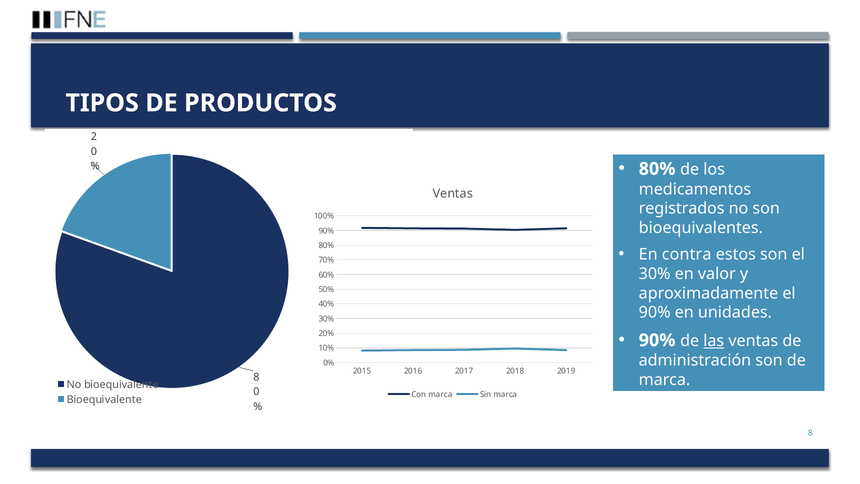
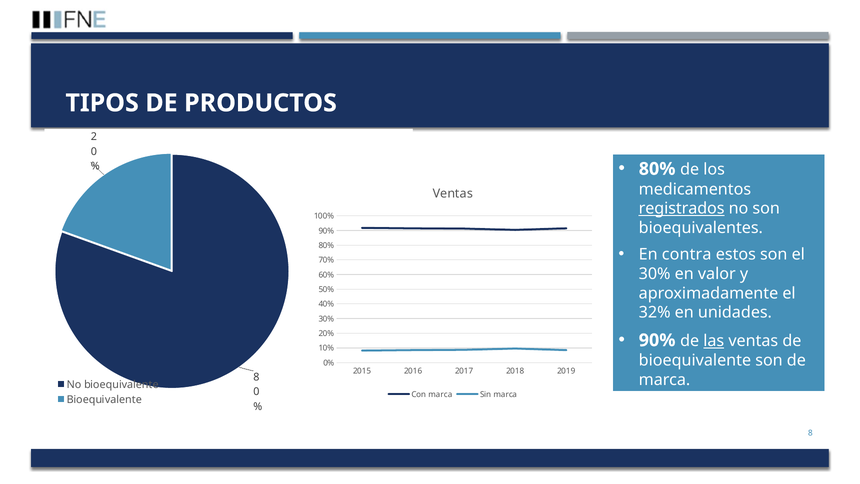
registrados underline: none -> present (682, 208)
90%: 90% -> 32% (655, 312)
administración: administración -> bioequivalente (695, 360)
